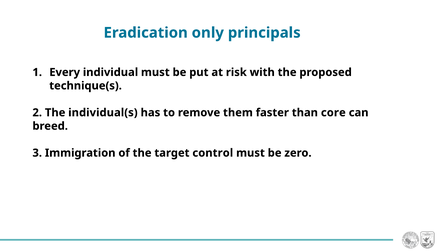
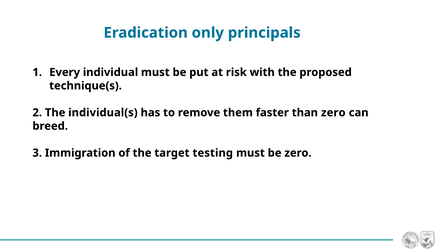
than core: core -> zero (333, 113)
control: control -> testing (213, 153)
